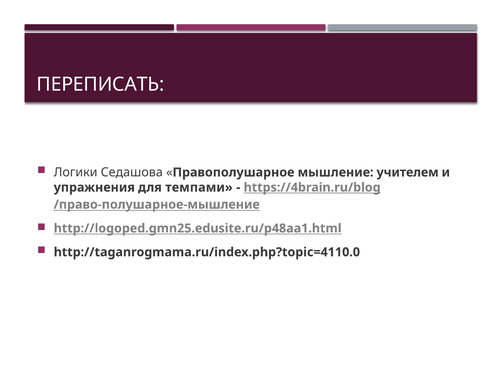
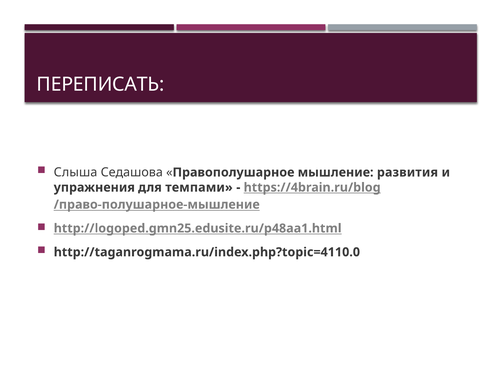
Логики: Логики -> Слыша (76, 172)
учителем: учителем -> развития (407, 172)
